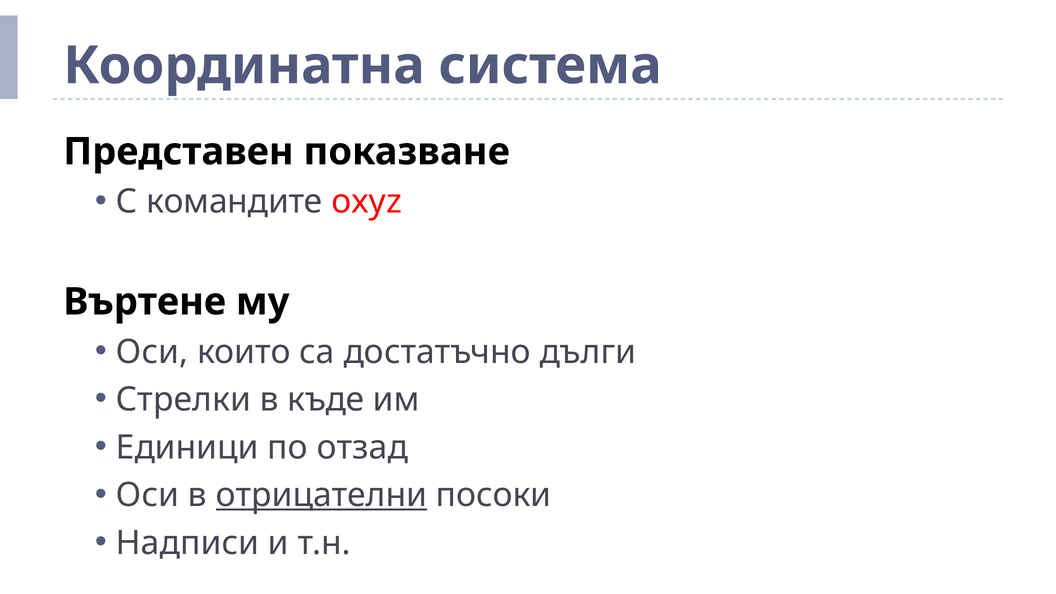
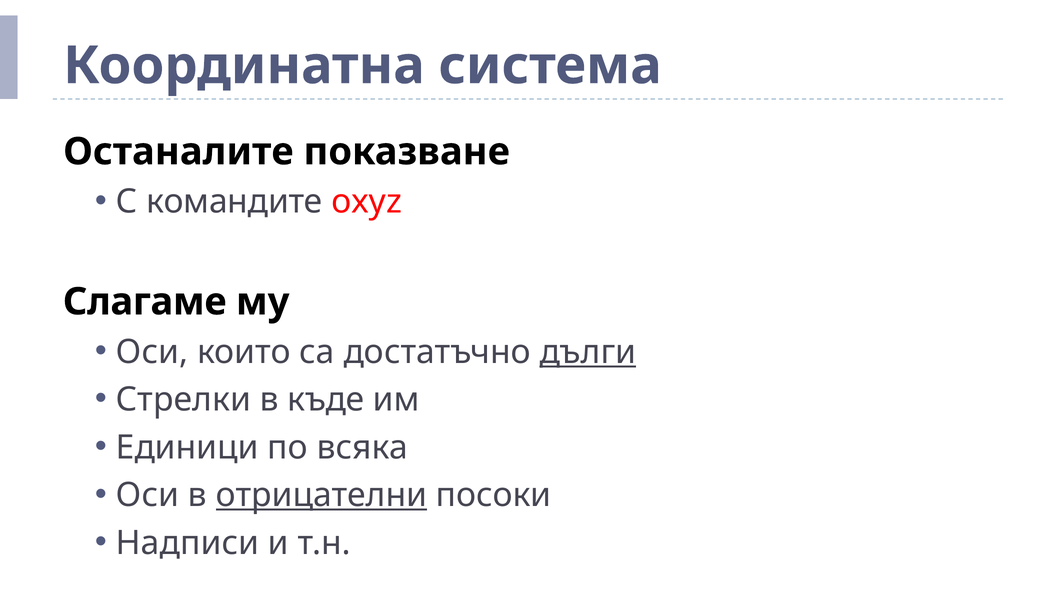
Представен: Представен -> Останалите (178, 152)
Въртене: Въртене -> Слагаме (145, 302)
дълги underline: none -> present (588, 352)
отзад: отзад -> всяка (362, 447)
